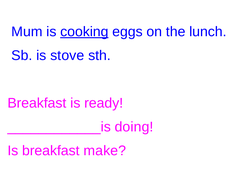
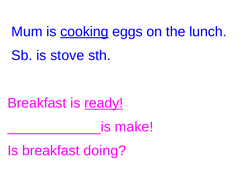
ready underline: none -> present (104, 103)
doing: doing -> make (134, 127)
make: make -> doing (105, 151)
